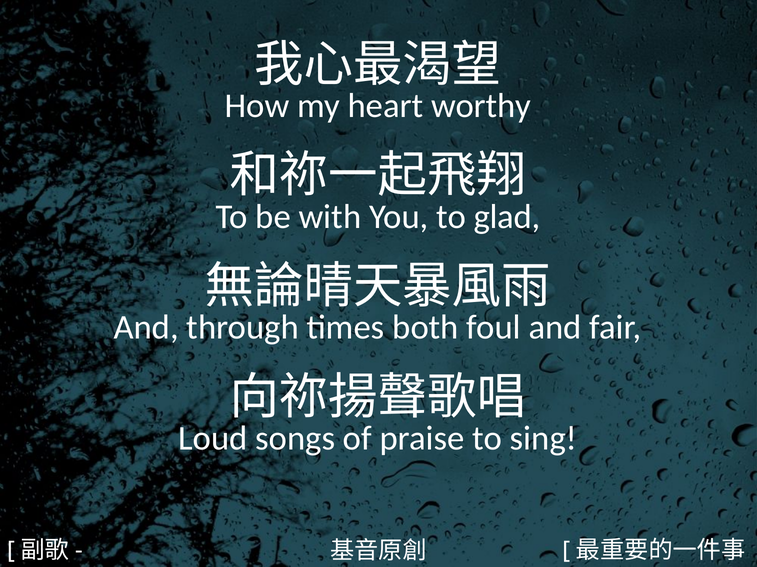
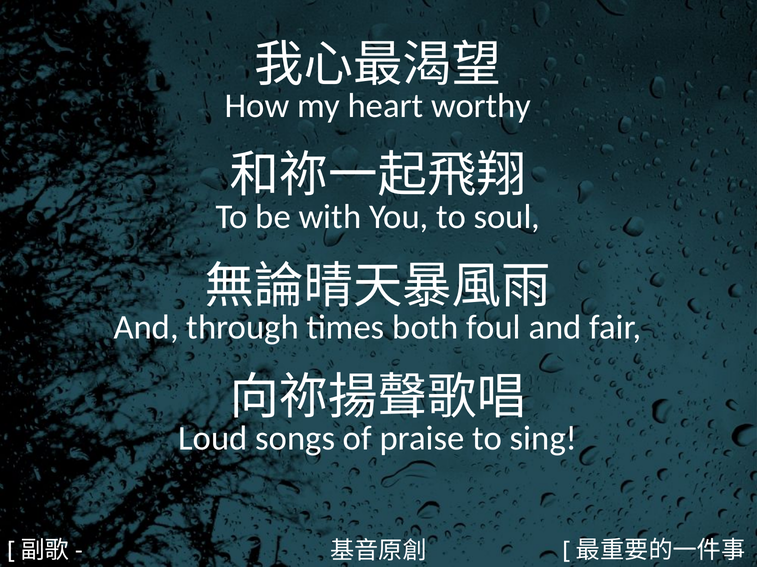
glad: glad -> soul (507, 217)
